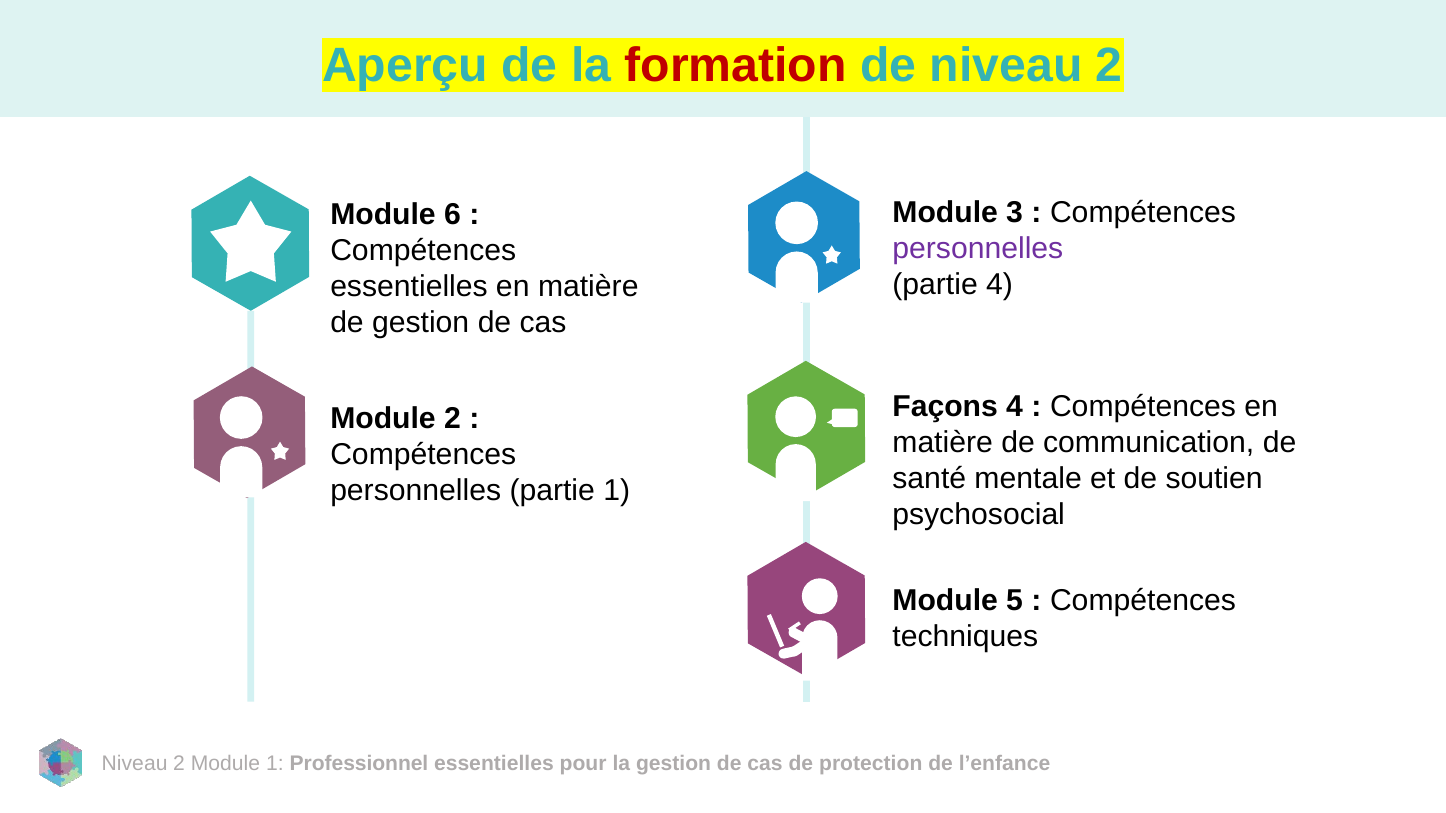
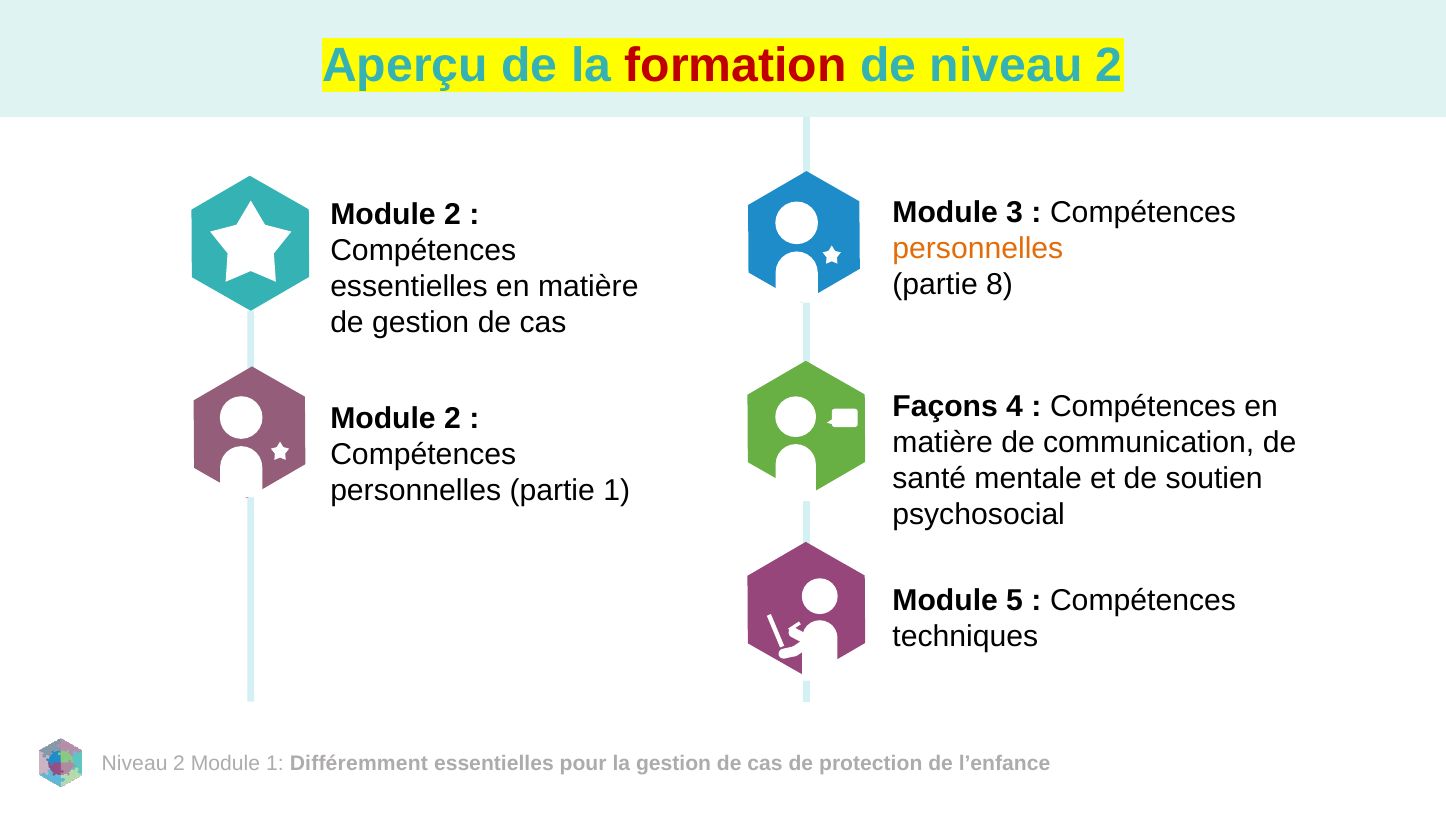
6: 6 -> 2 (452, 214)
personnelles colour: purple -> orange (978, 249)
partie 4: 4 -> 8 (1000, 285)
Professionnel: Professionnel -> Différemment (359, 764)
